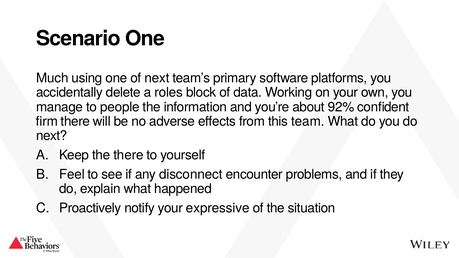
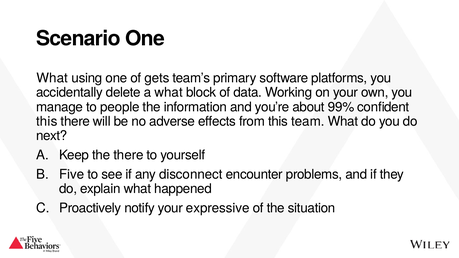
Much: Much -> What (52, 78)
of next: next -> gets (157, 78)
a roles: roles -> what (169, 93)
92%: 92% -> 99% (341, 107)
firm: firm -> this (47, 122)
Feel: Feel -> Five (72, 174)
